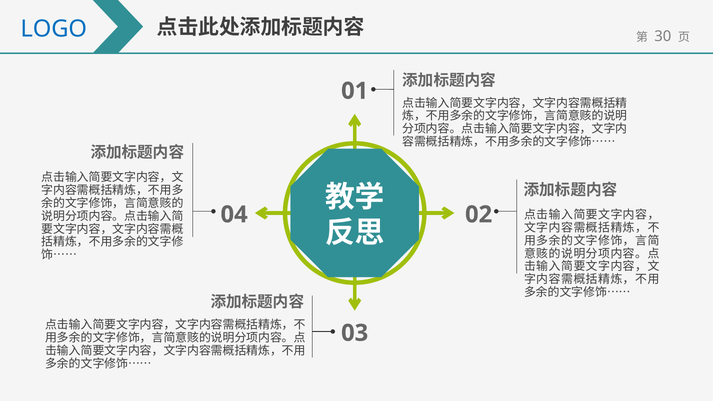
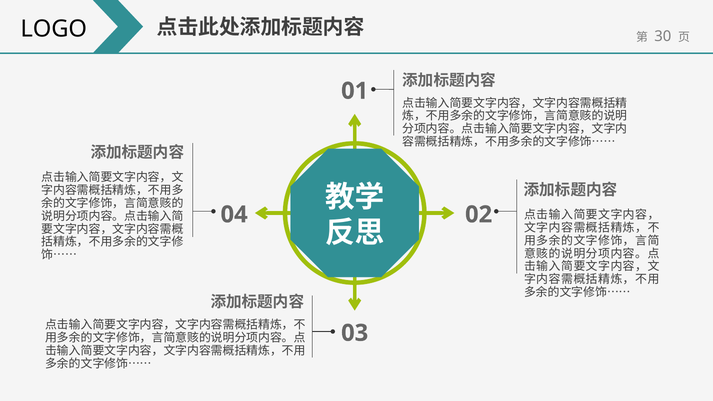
LOGO colour: blue -> black (54, 29)
